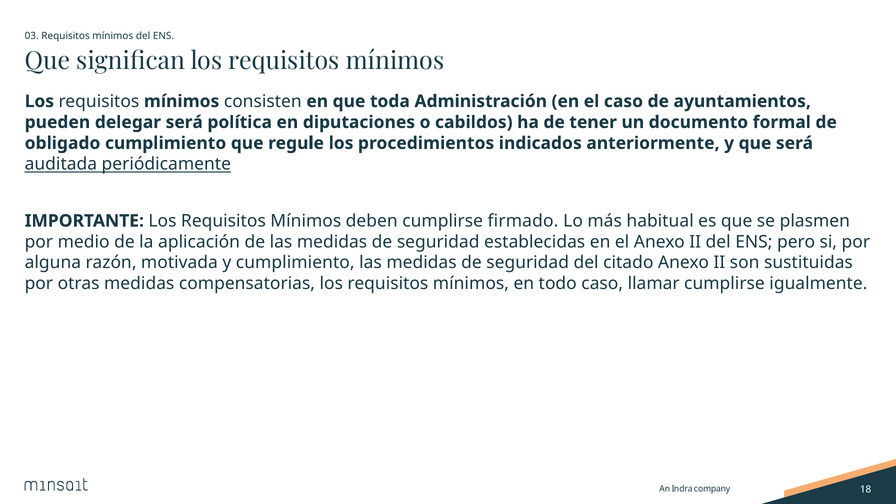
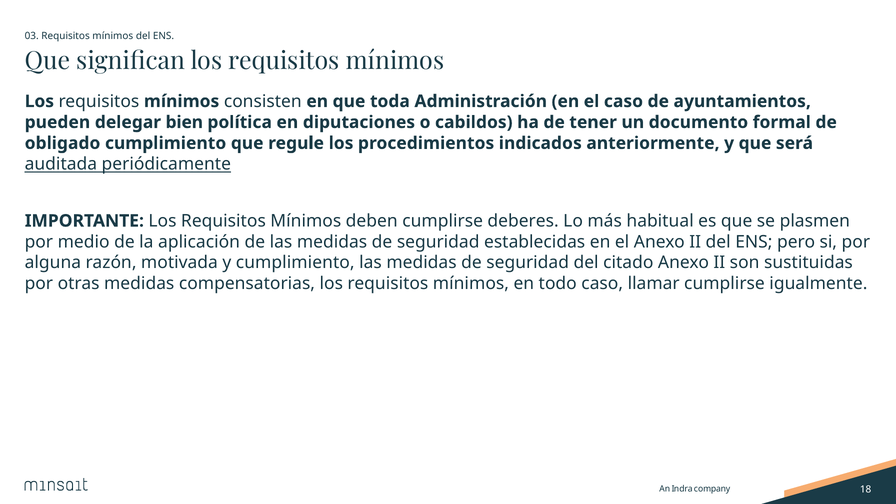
delegar será: será -> bien (184, 122)
firmado: firmado -> deberes (523, 221)
